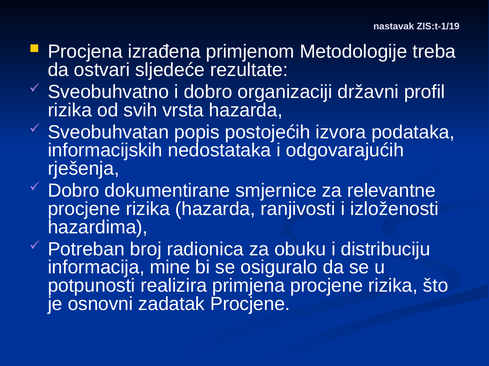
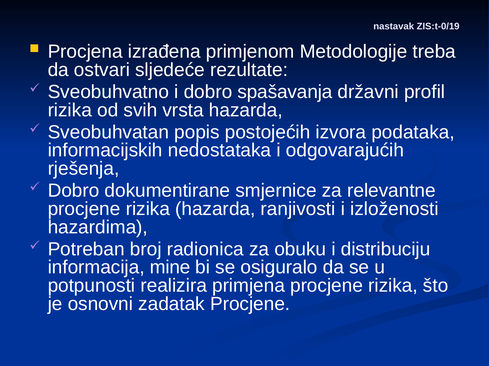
ZIS:t-1/19: ZIS:t-1/19 -> ZIS:t-0/19 (438, 27)
organizaciji: organizaciji -> spašavanja (285, 92)
